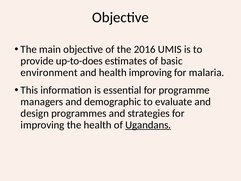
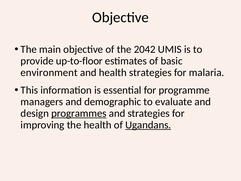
2016: 2016 -> 2042 (145, 49)
up-to-does: up-to-does -> up-to-floor (79, 61)
health improving: improving -> strategies (150, 72)
programmes underline: none -> present (79, 113)
